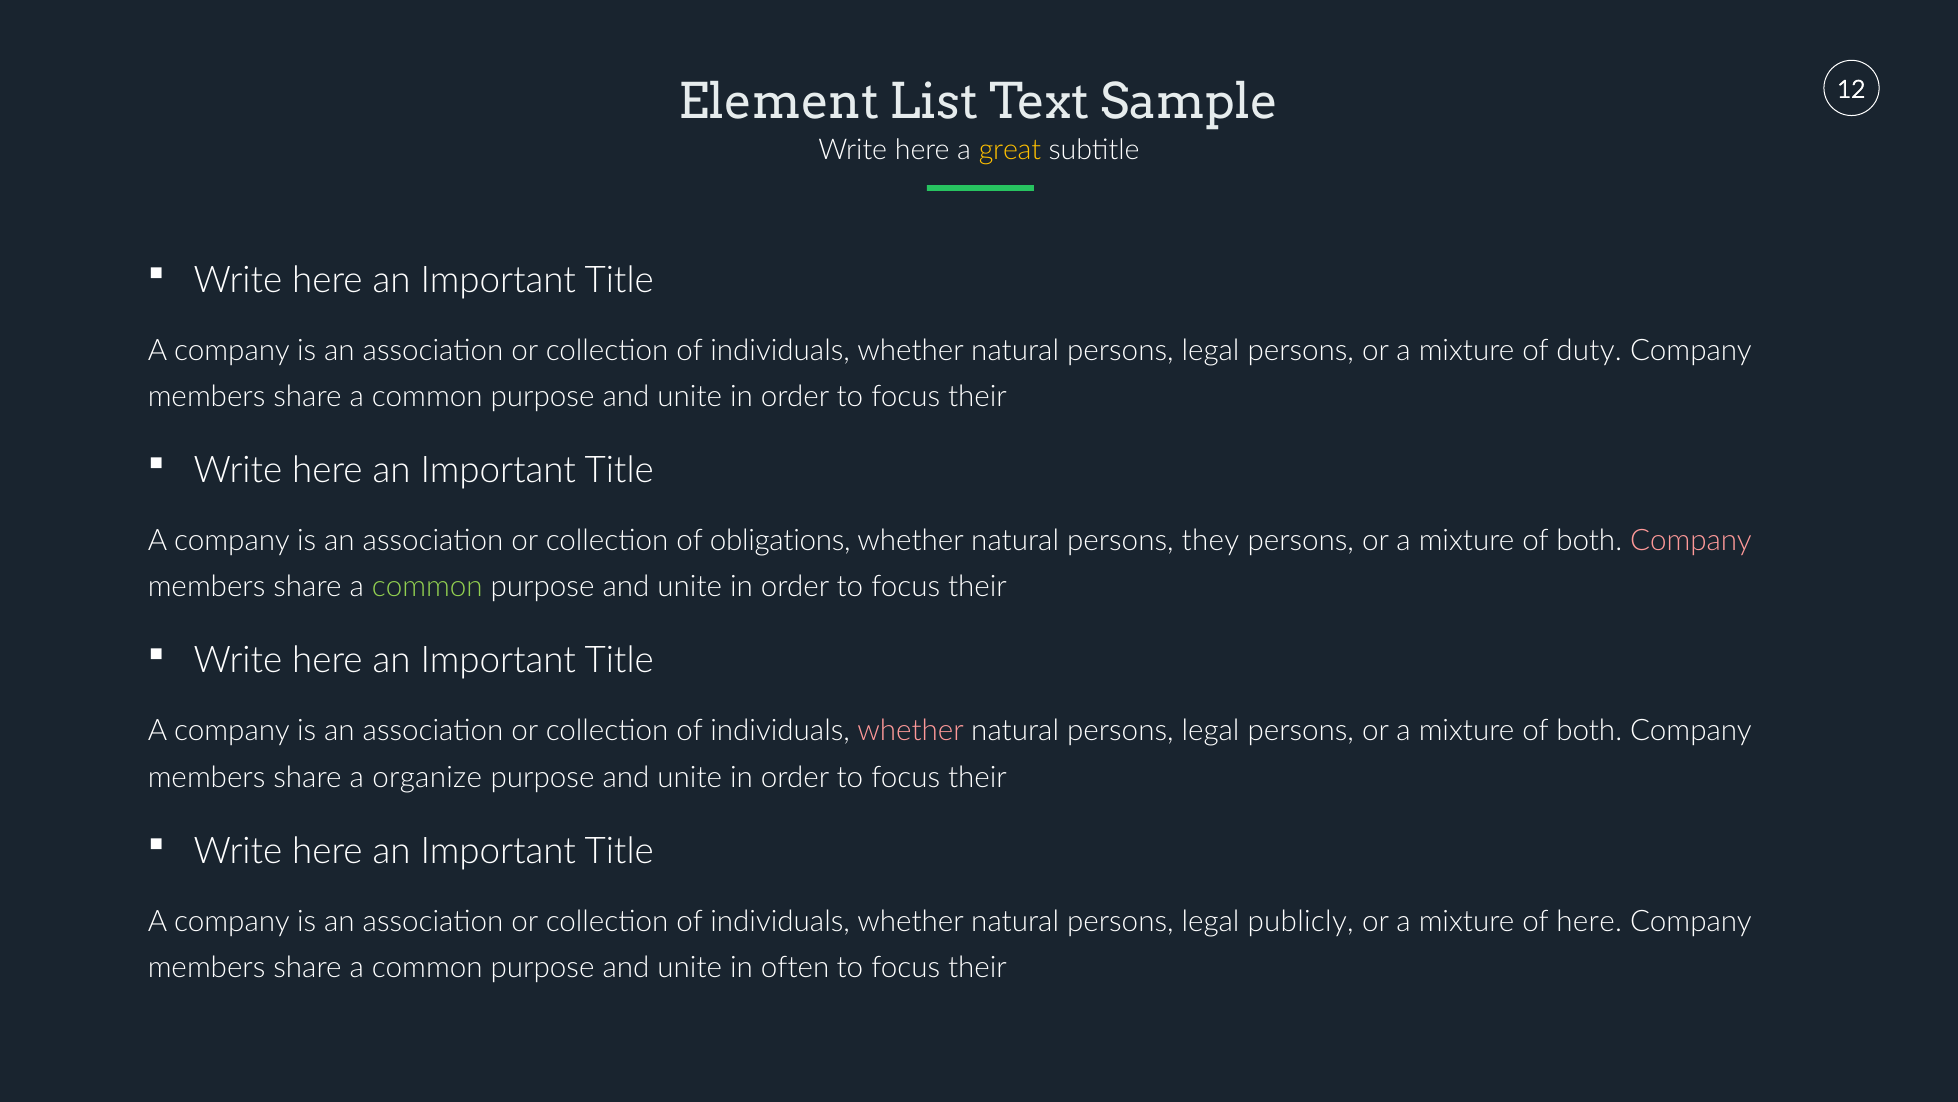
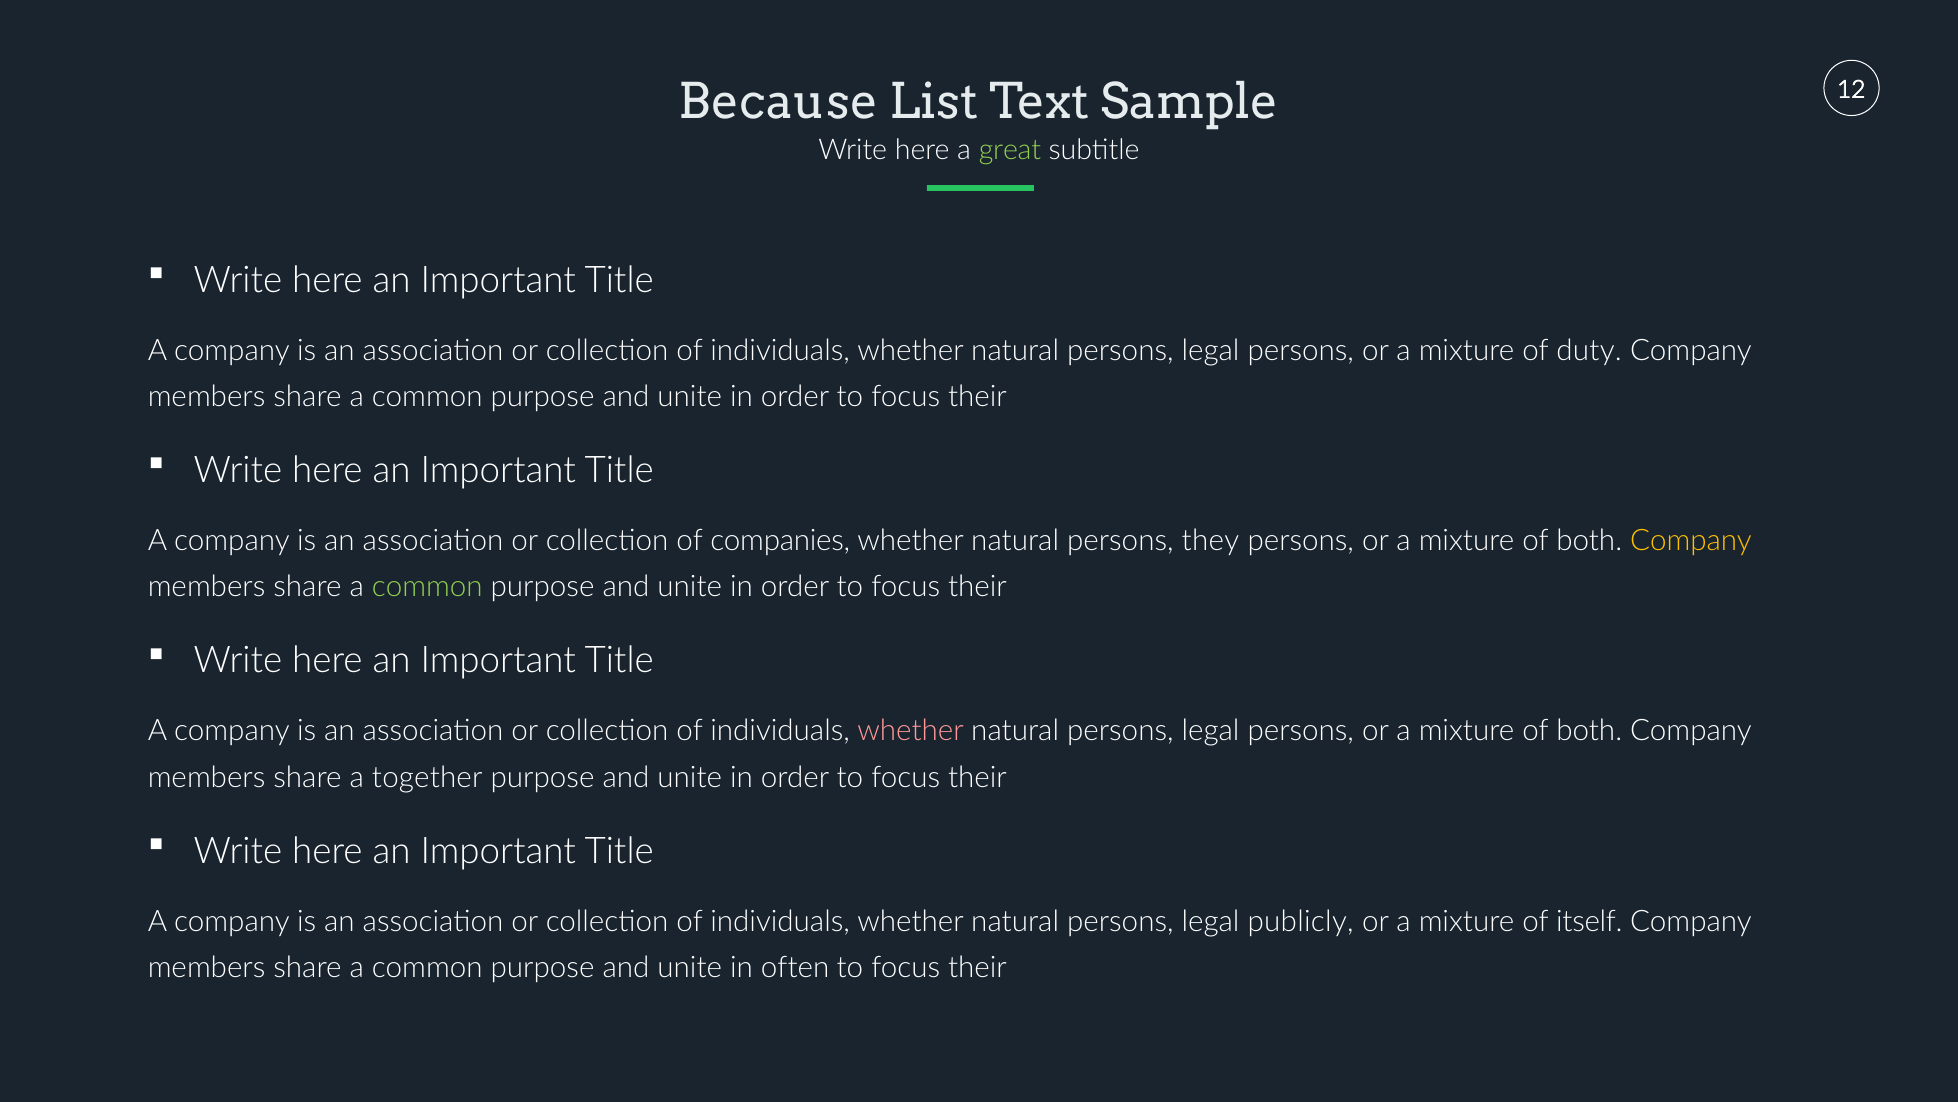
Element: Element -> Because (779, 102)
great colour: yellow -> light green (1010, 150)
obligations: obligations -> companies (780, 541)
Company colour: pink -> yellow (1691, 541)
organize: organize -> together (427, 777)
of here: here -> itself (1589, 921)
